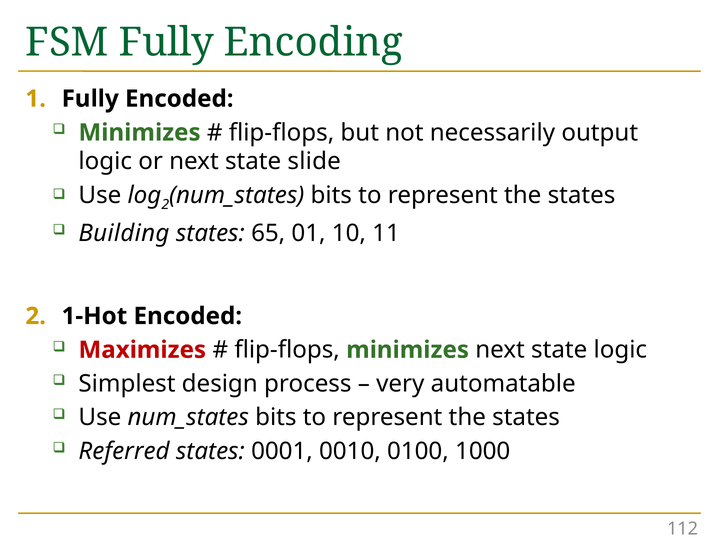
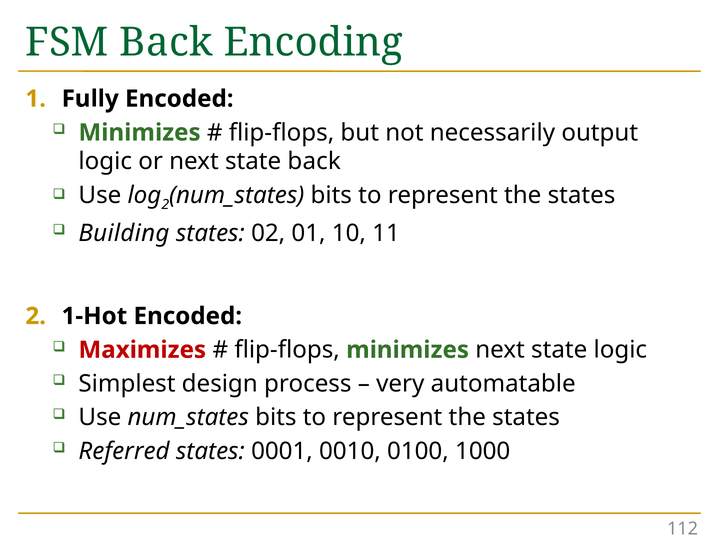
FSM Fully: Fully -> Back (166, 43)
state slide: slide -> back (314, 162)
65: 65 -> 02 (268, 233)
